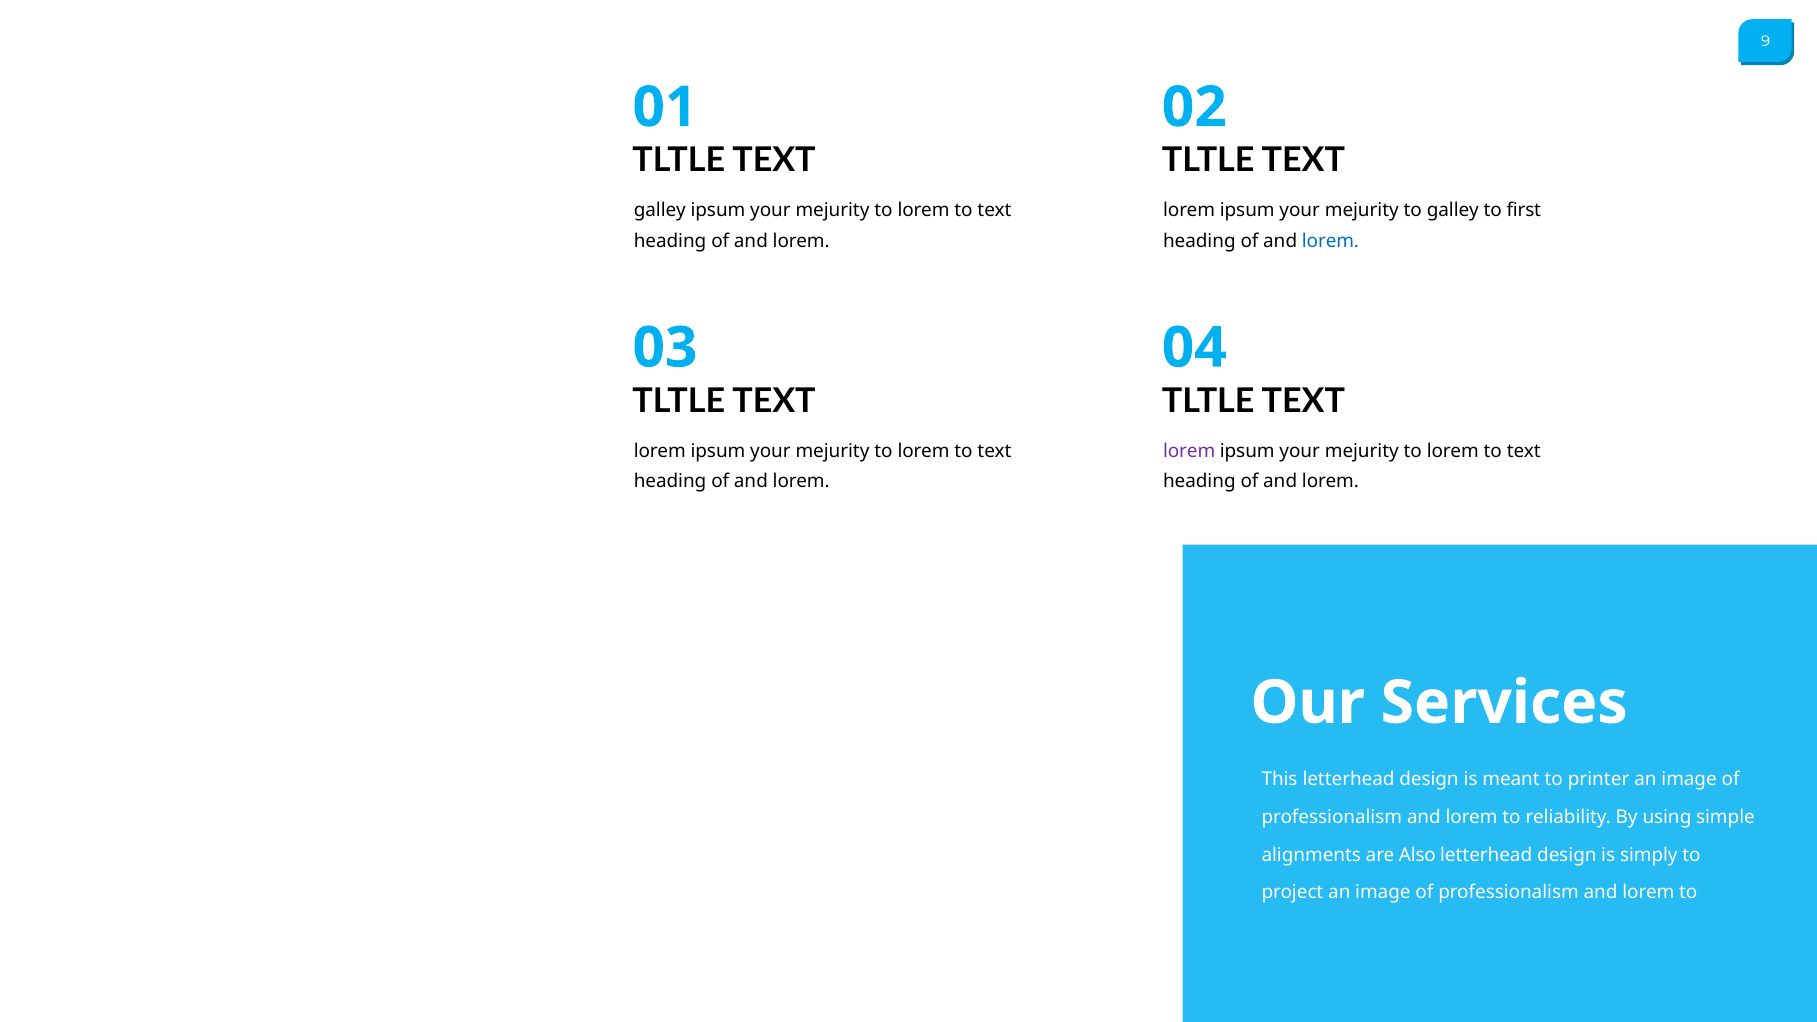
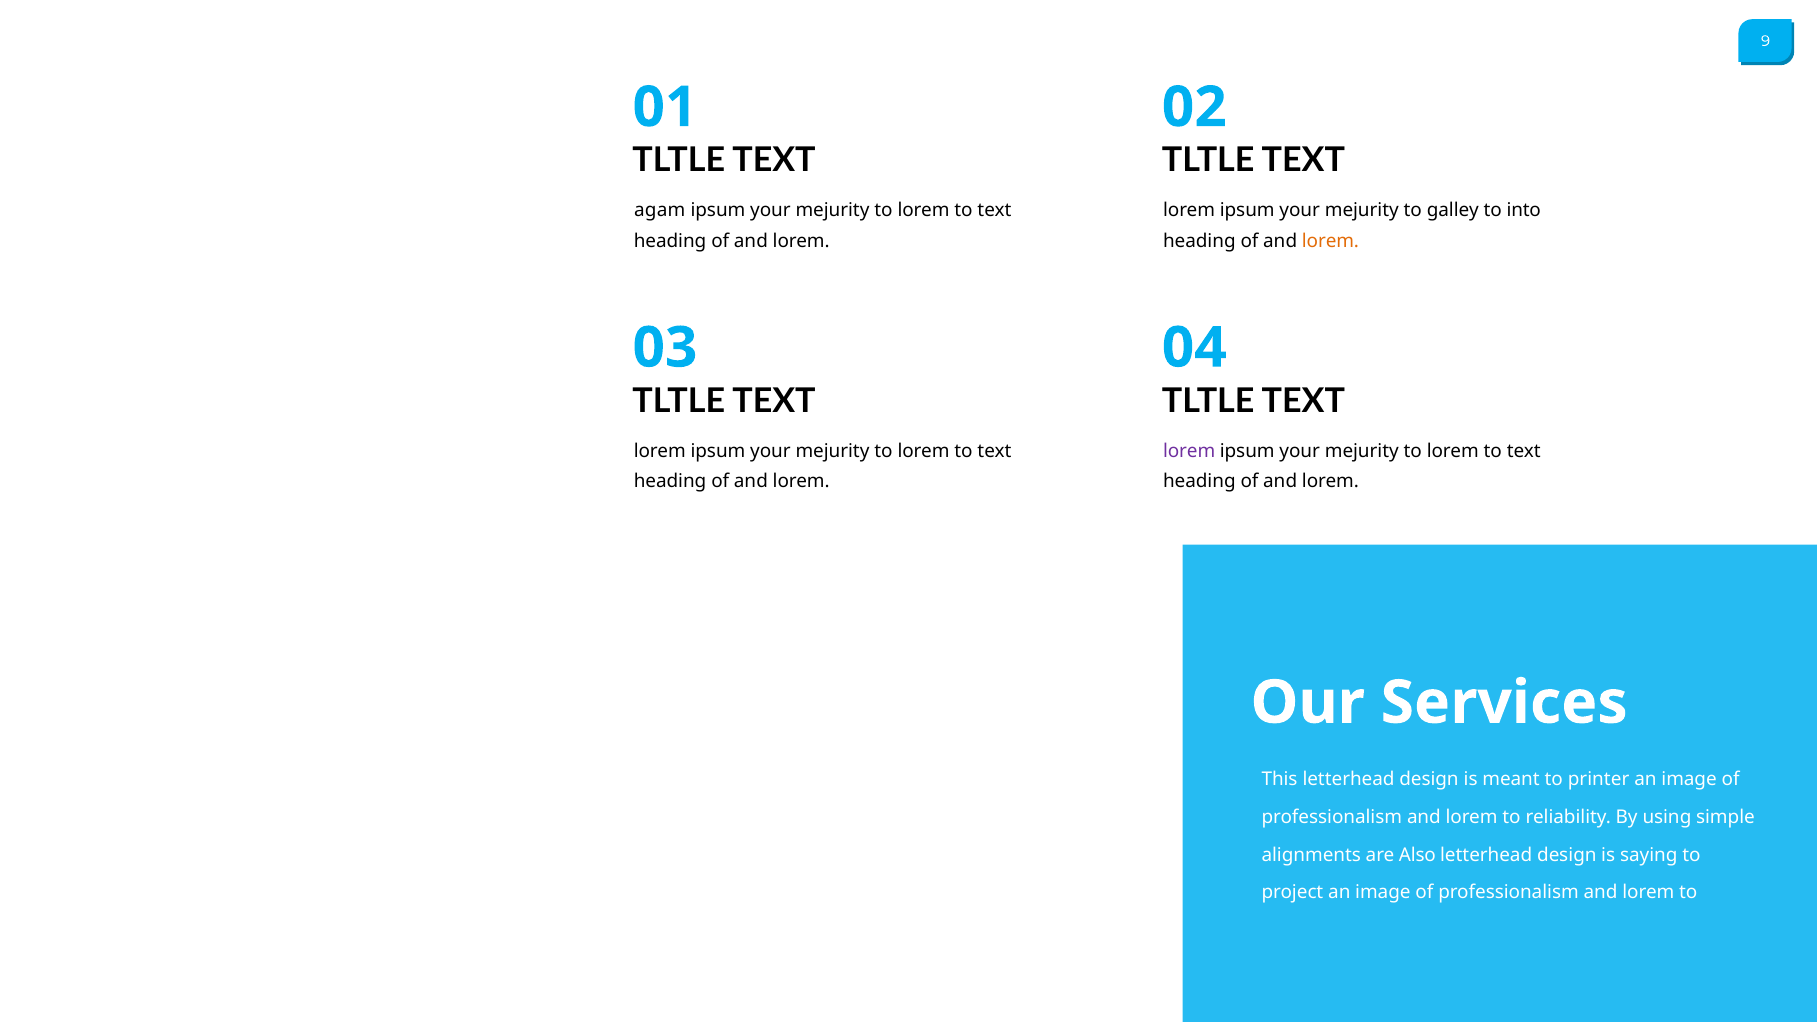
galley: galley -> agam (660, 211)
first: first -> into (1524, 211)
lorem colour: blue -> orange (1330, 241)
simply: simply -> saying (1649, 855)
